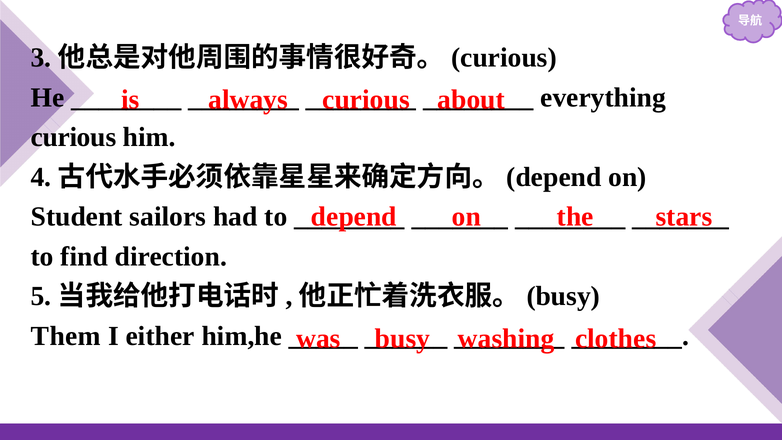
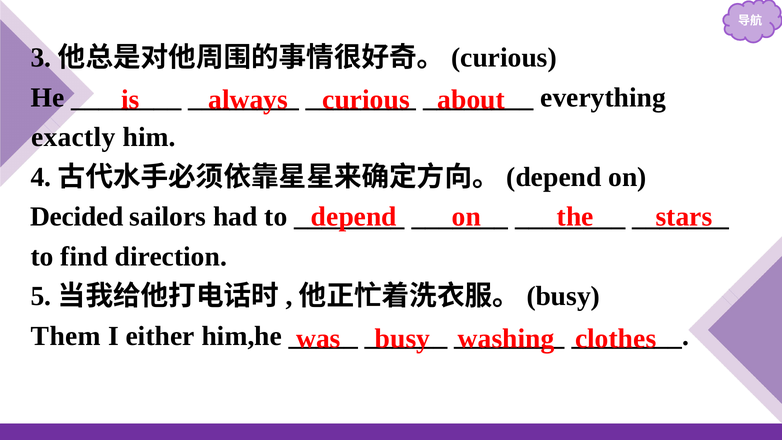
curious: curious -> exactly (73, 137)
Student: Student -> Decided (77, 217)
